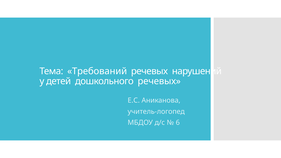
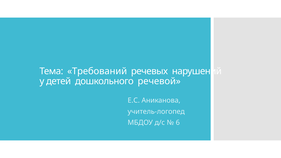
дошкольного речевых: речевых -> речевой (159, 81)
